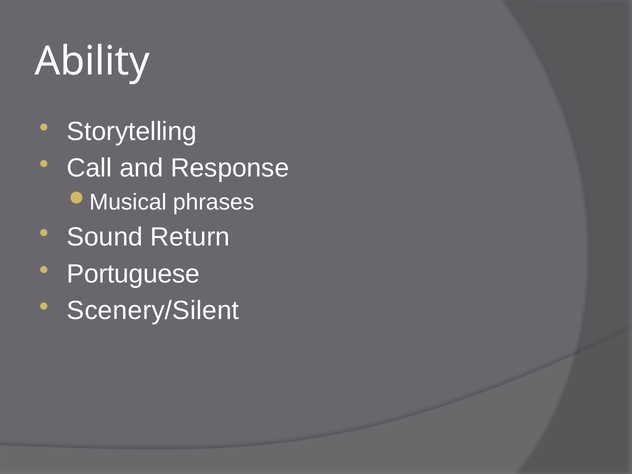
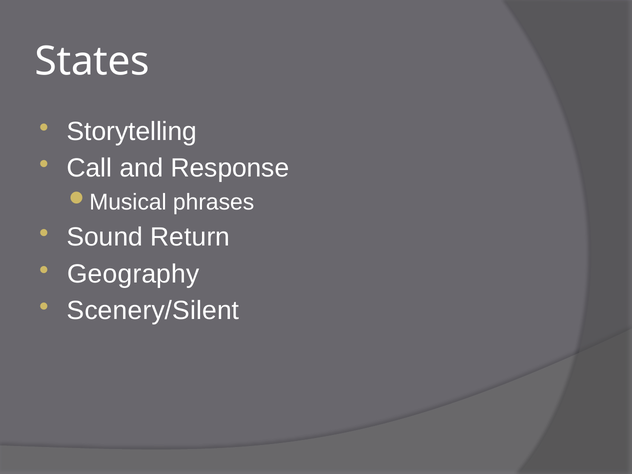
Ability: Ability -> States (92, 61)
Portuguese: Portuguese -> Geography (133, 274)
